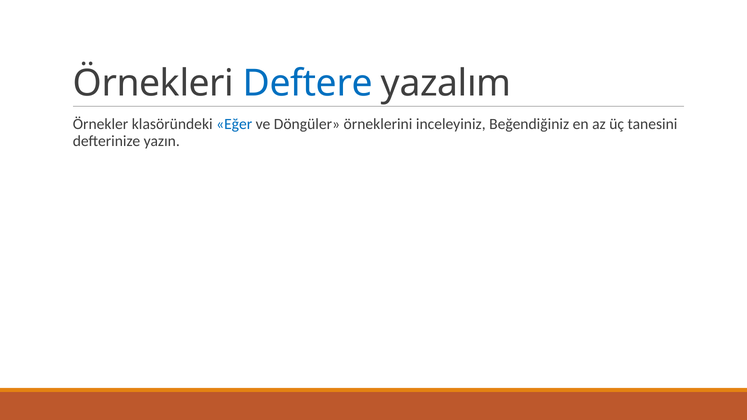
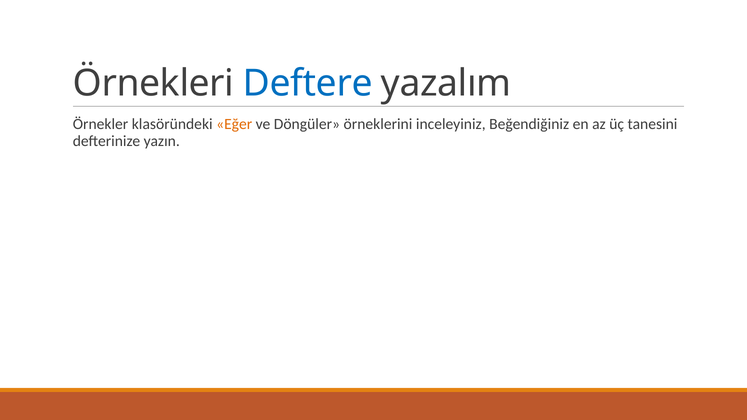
Eğer colour: blue -> orange (234, 124)
